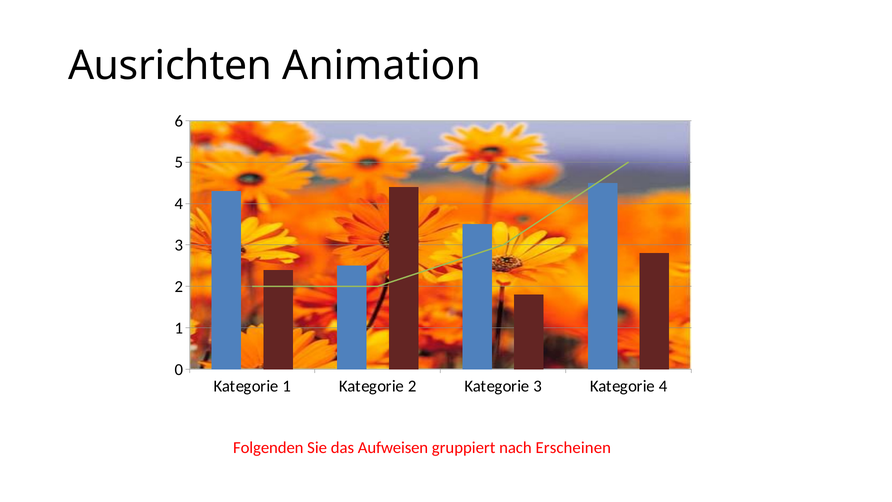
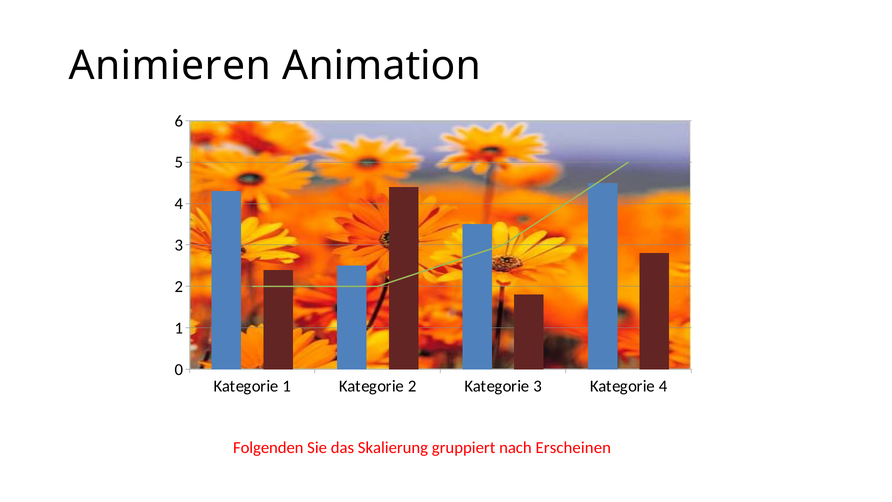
Ausrichten: Ausrichten -> Animieren (170, 66)
Aufweisen: Aufweisen -> Skalierung (393, 447)
